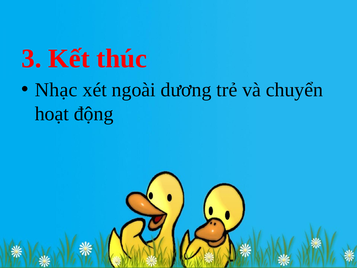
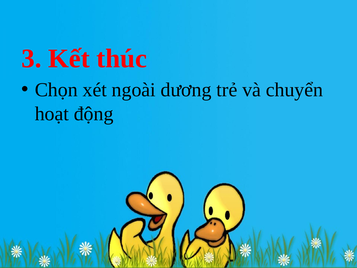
Nhạc: Nhạc -> Chọn (56, 90)
